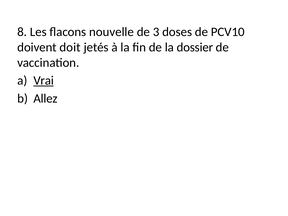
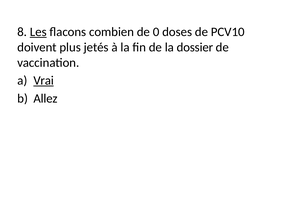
Les underline: none -> present (38, 32)
nouvelle: nouvelle -> combien (112, 32)
3: 3 -> 0 (156, 32)
doit: doit -> plus (70, 47)
